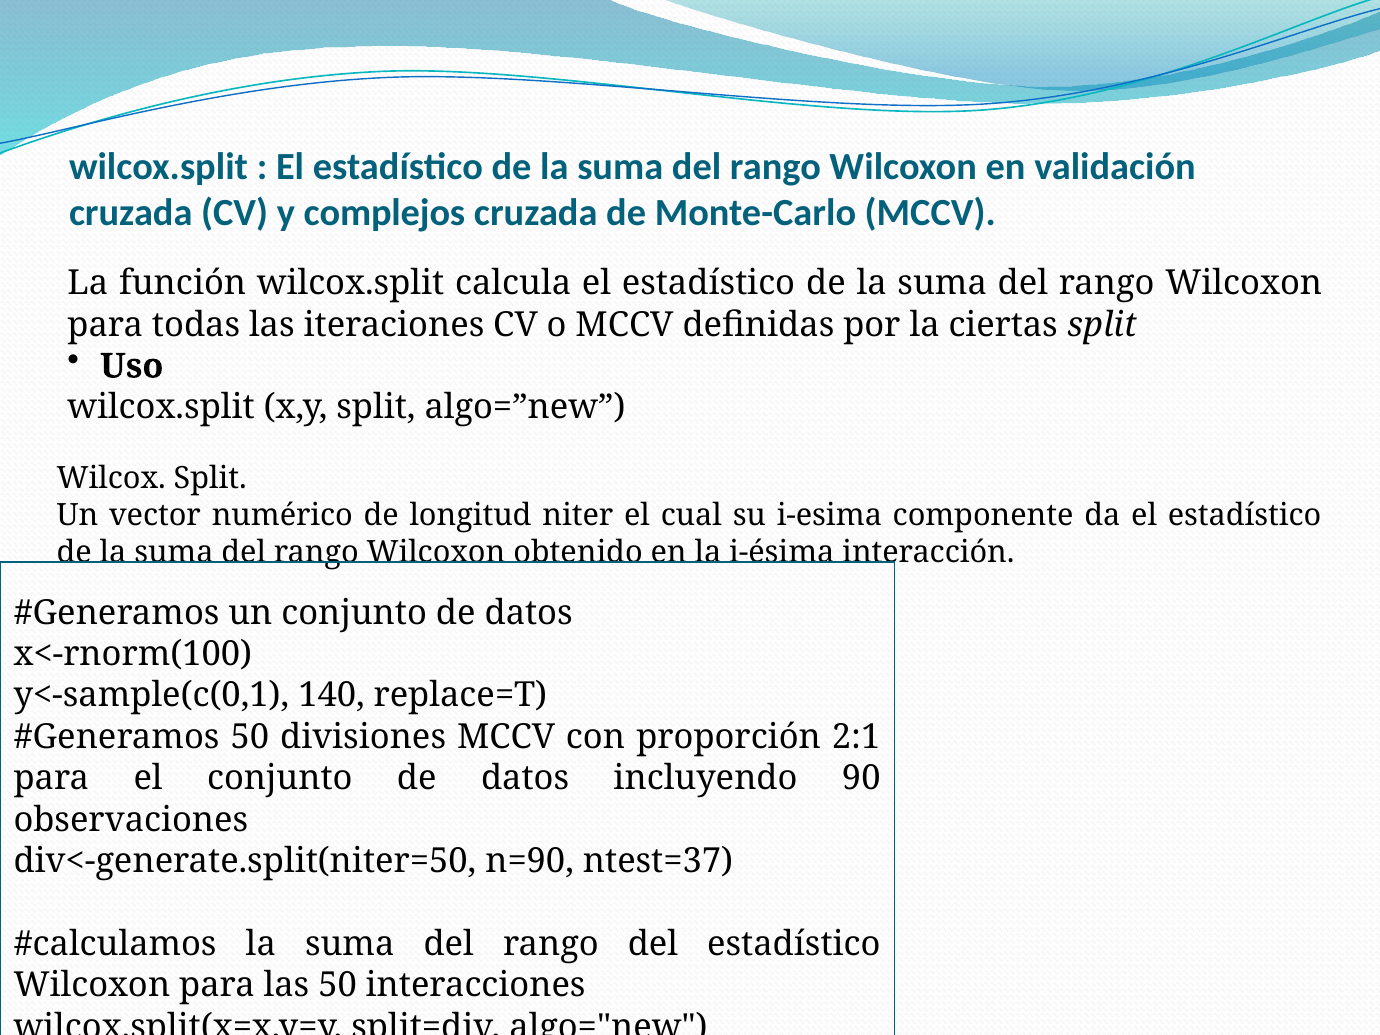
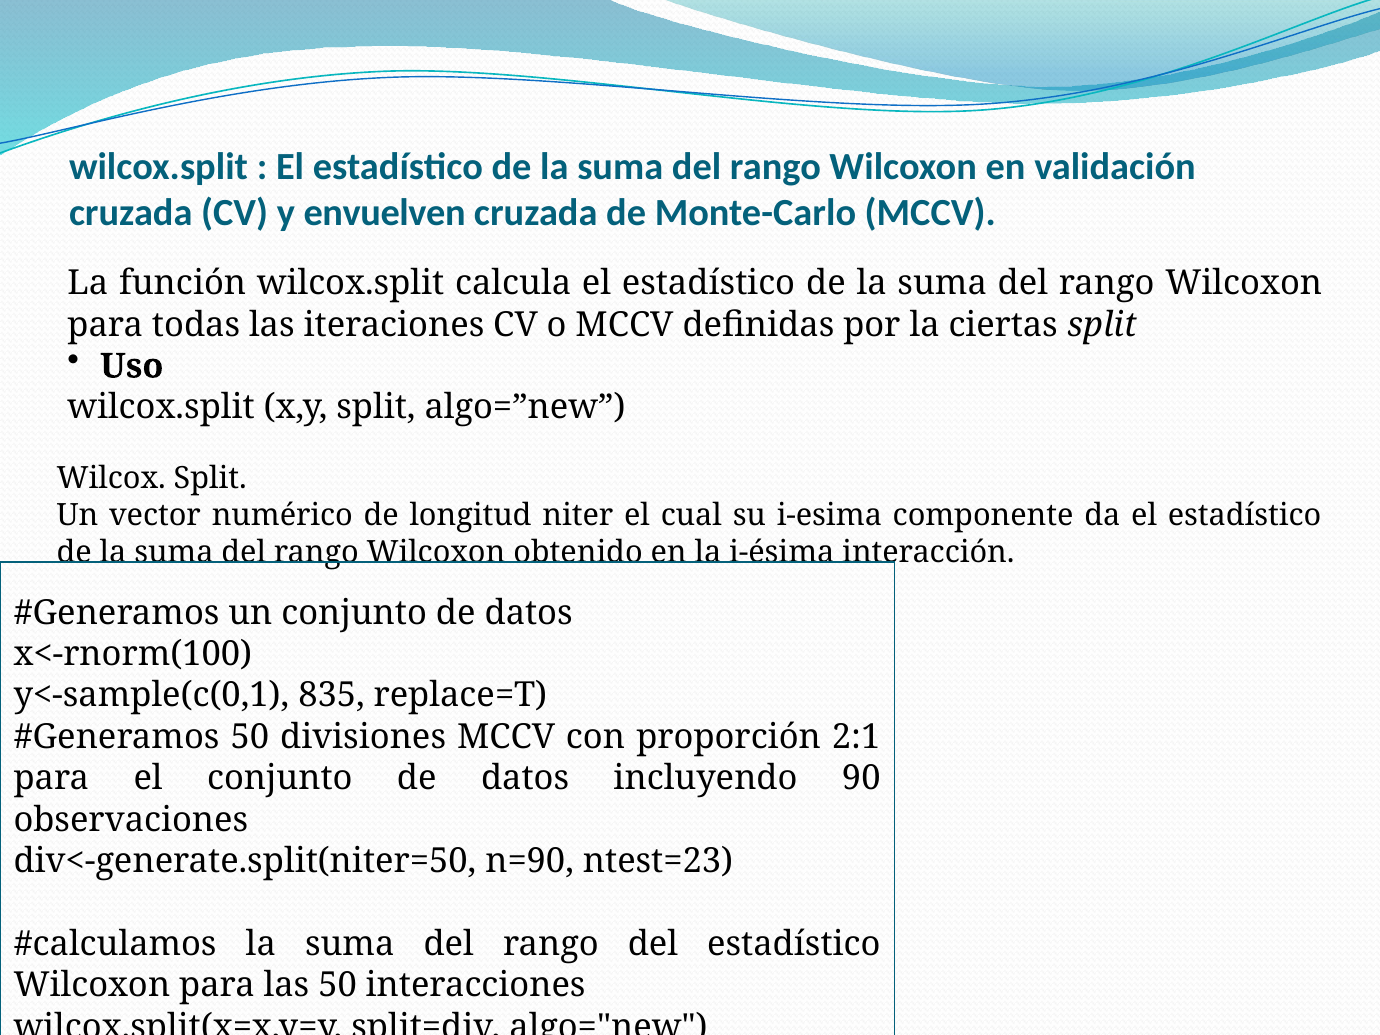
complejos: complejos -> envuelven (385, 212)
140: 140 -> 835 (331, 696)
ntest=37: ntest=37 -> ntest=23 (658, 861)
